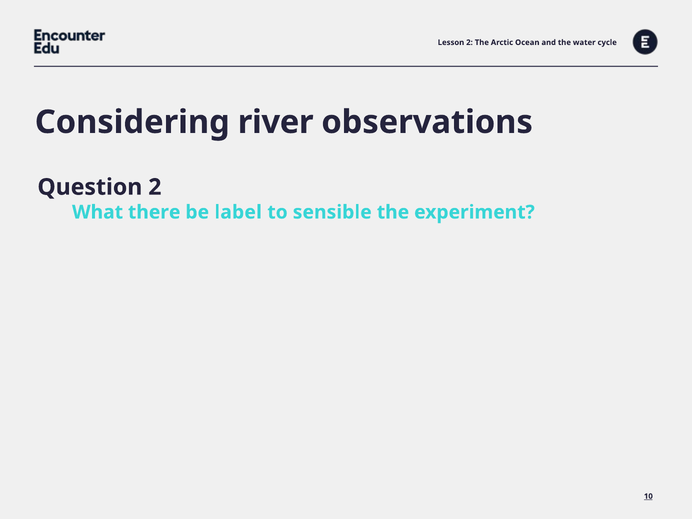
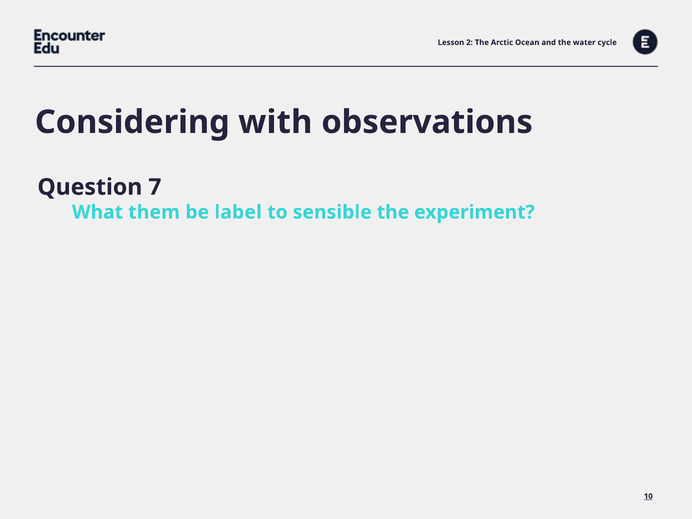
river: river -> with (275, 122)
Question 2: 2 -> 7 (155, 187)
there: there -> them (154, 212)
